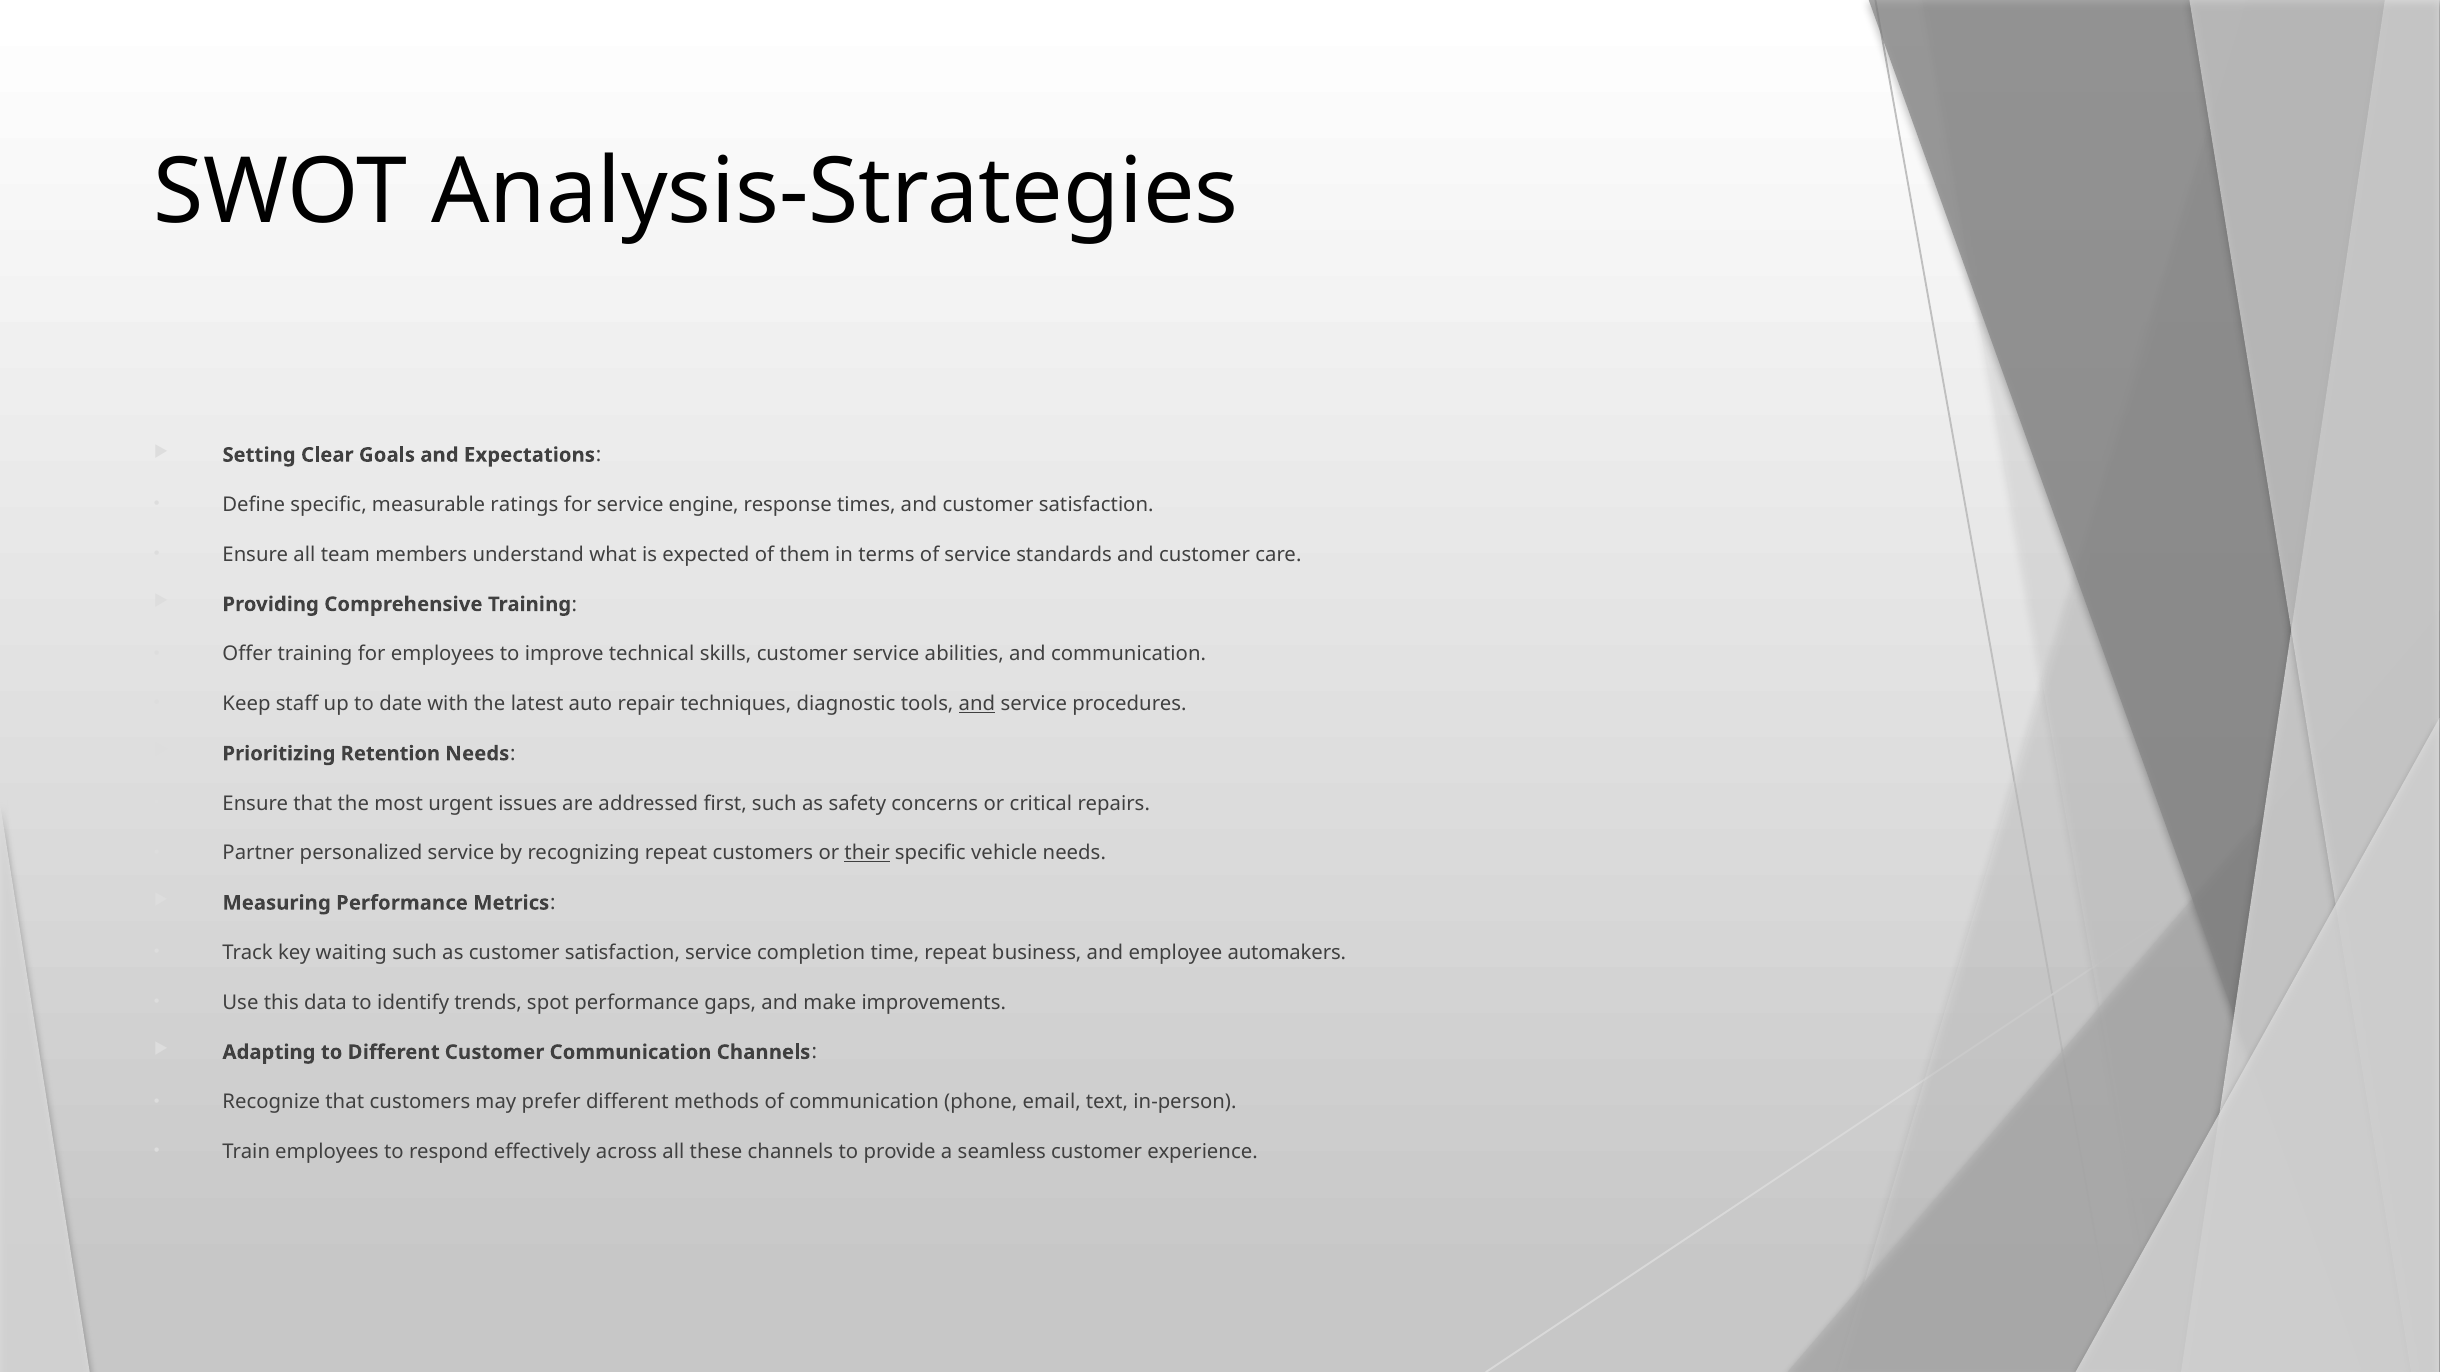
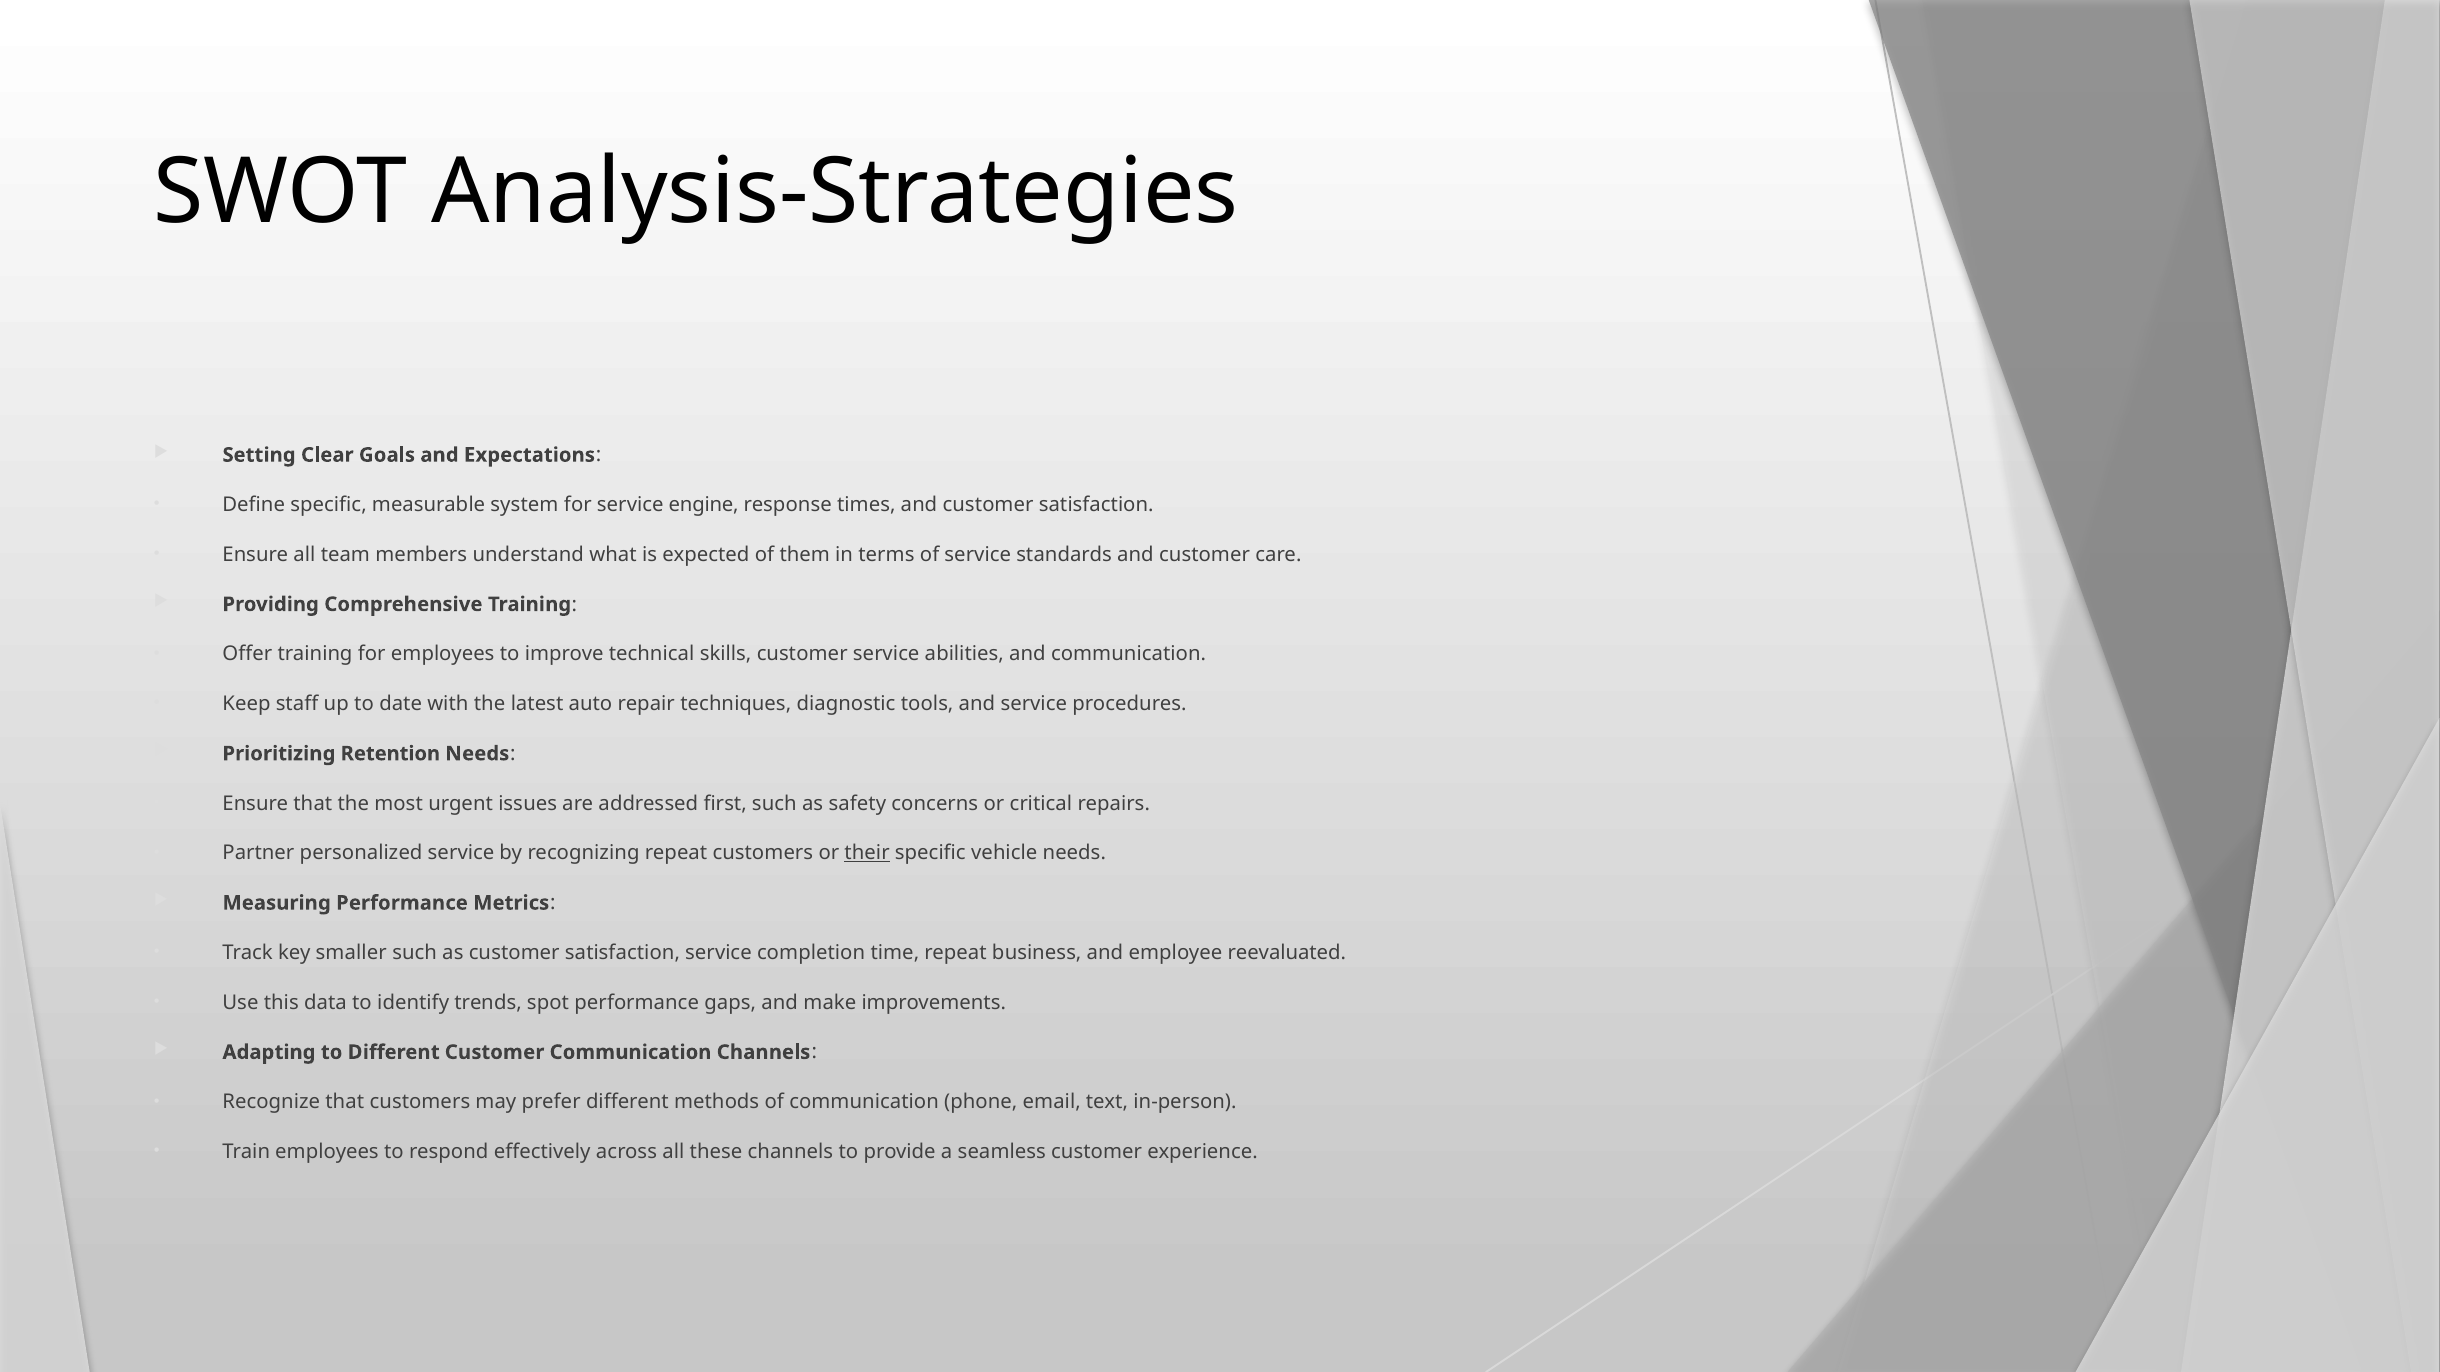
ratings: ratings -> system (524, 505)
and underline: present -> none (977, 704)
waiting: waiting -> smaller (351, 953)
automakers: automakers -> reevaluated (1287, 953)
